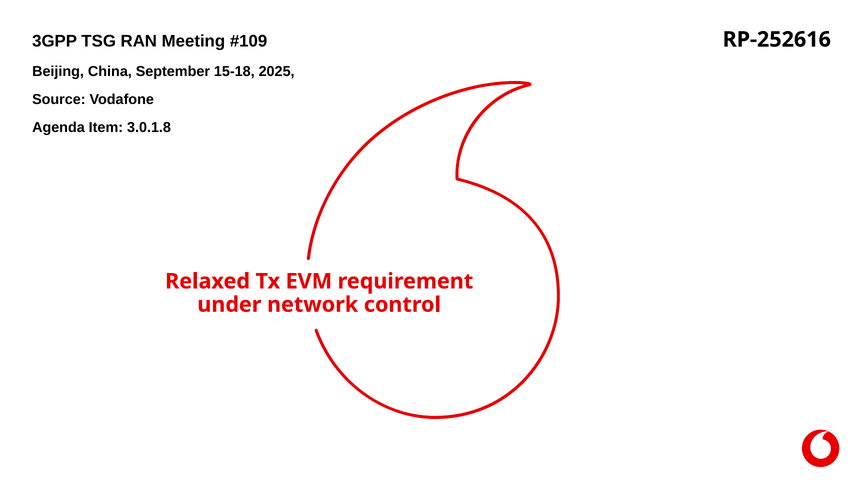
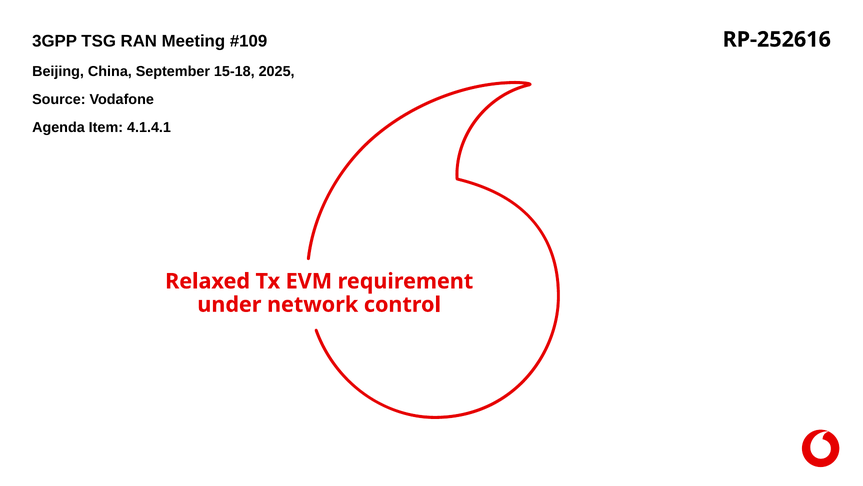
3.0.1.8: 3.0.1.8 -> 4.1.4.1 (149, 127)
